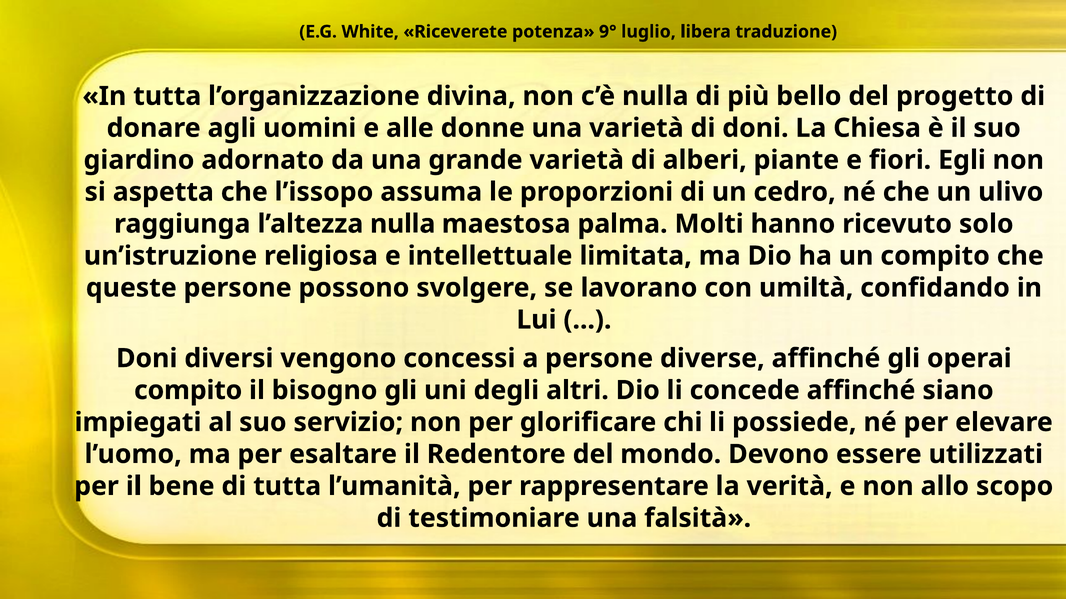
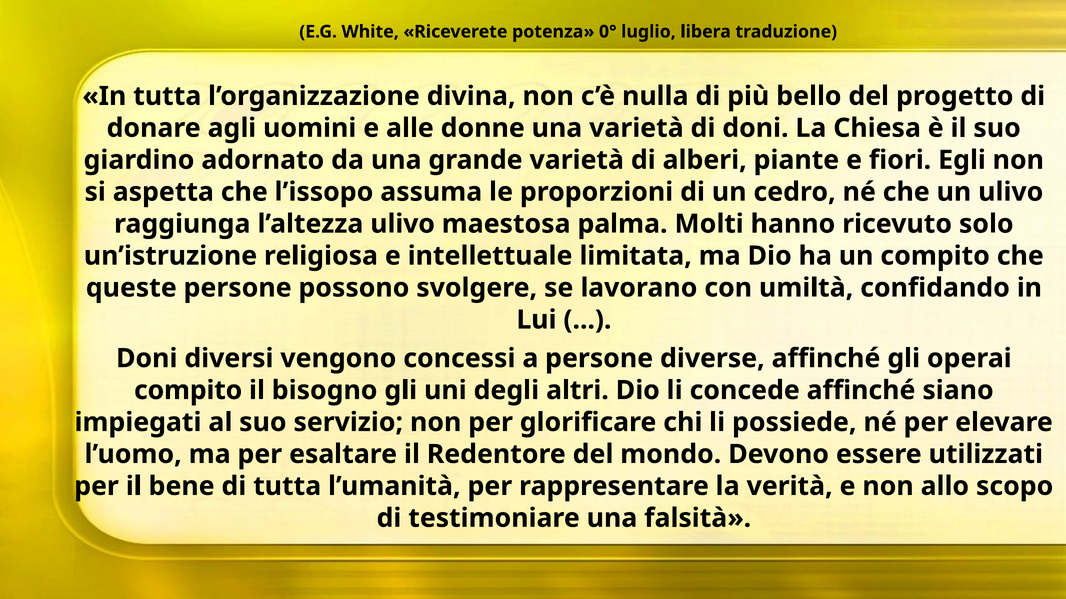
9°: 9° -> 0° (608, 32)
l’altezza nulla: nulla -> ulivo (403, 224)
